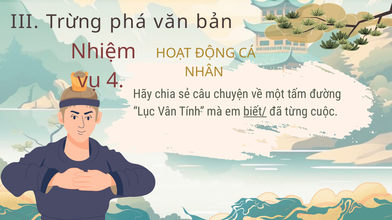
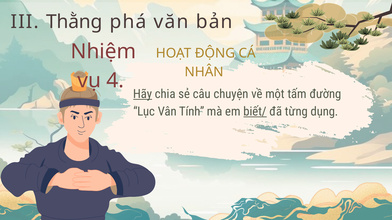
Trừng: Trừng -> Thằng (74, 22)
Hãy underline: none -> present (143, 94)
cuộc: cuộc -> dụng (324, 112)
